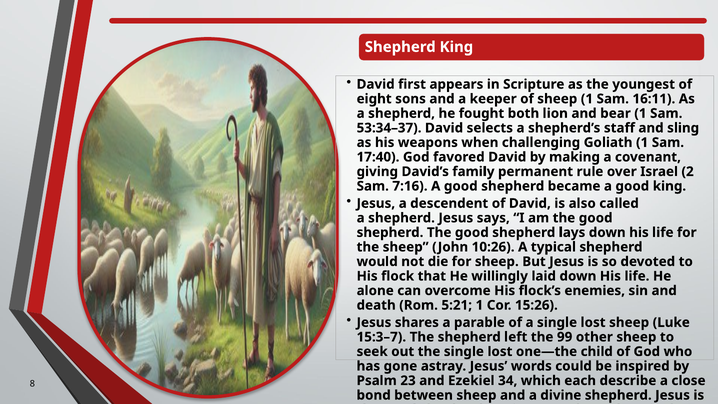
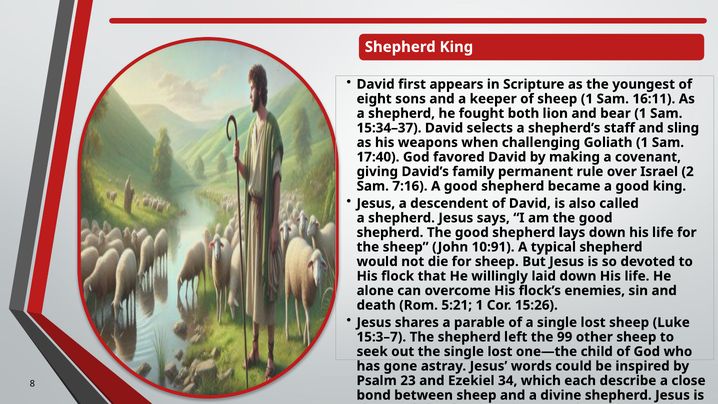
53:34–37: 53:34–37 -> 15:34–37 (389, 128)
10:26: 10:26 -> 10:91 (493, 247)
